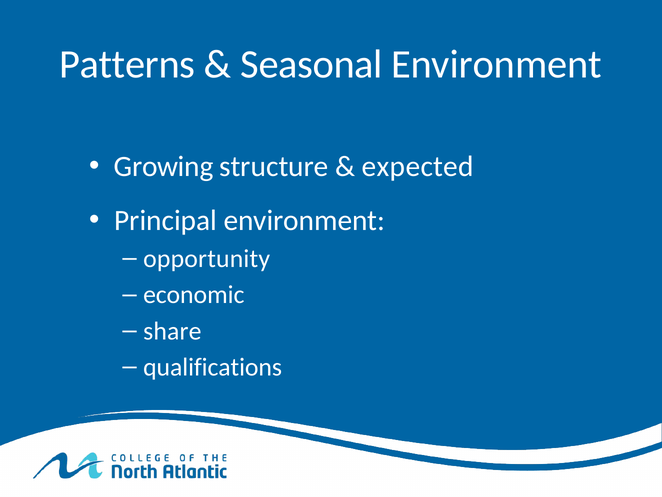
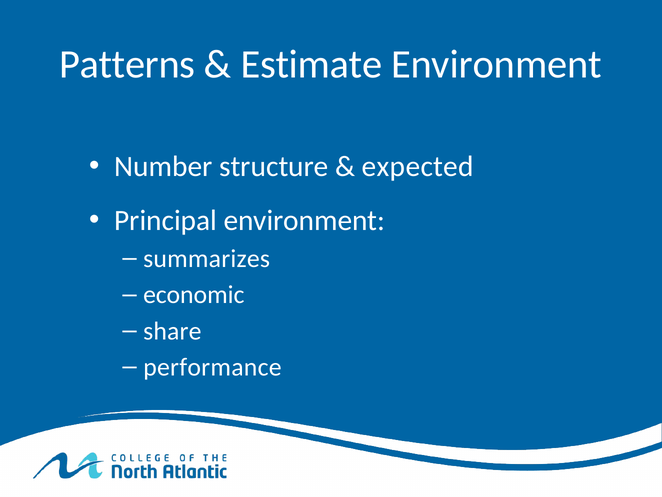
Seasonal: Seasonal -> Estimate (311, 64)
Growing: Growing -> Number (163, 166)
opportunity: opportunity -> summarizes (207, 259)
qualifications: qualifications -> performance (212, 367)
